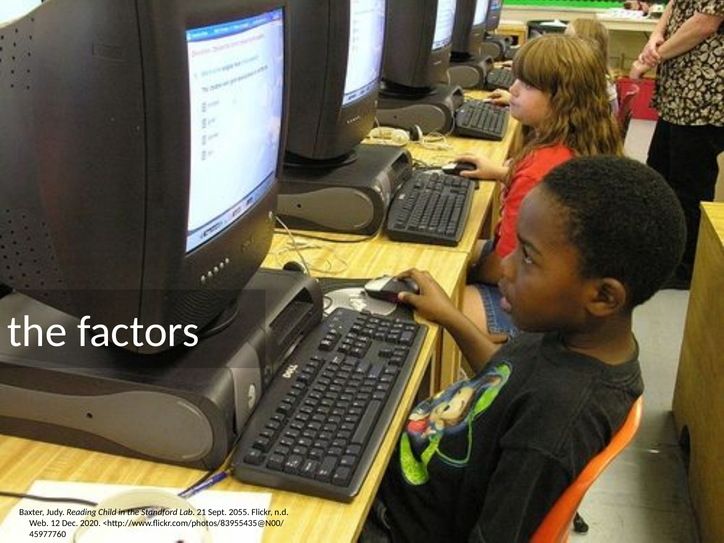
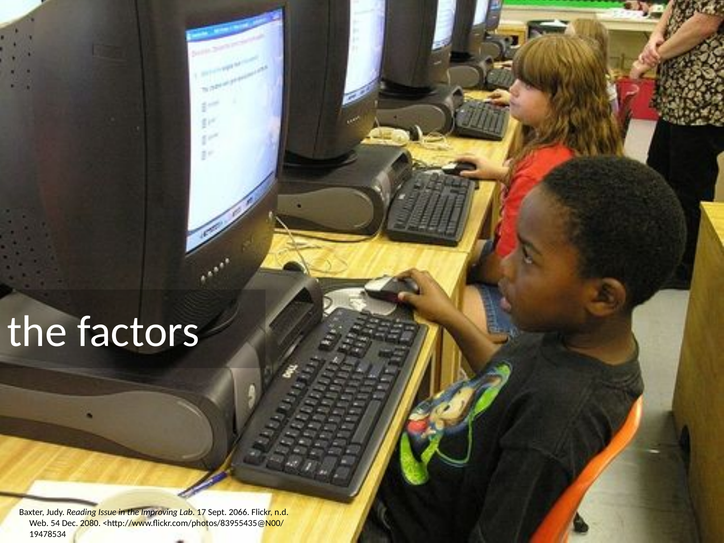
Child: Child -> Issue (107, 512)
Standford: Standford -> Improving (159, 512)
21: 21 -> 17 (201, 512)
2055: 2055 -> 2066 (239, 512)
12: 12 -> 54 (55, 523)
2020: 2020 -> 2080 (90, 523)
45977760: 45977760 -> 19478534 (48, 534)
